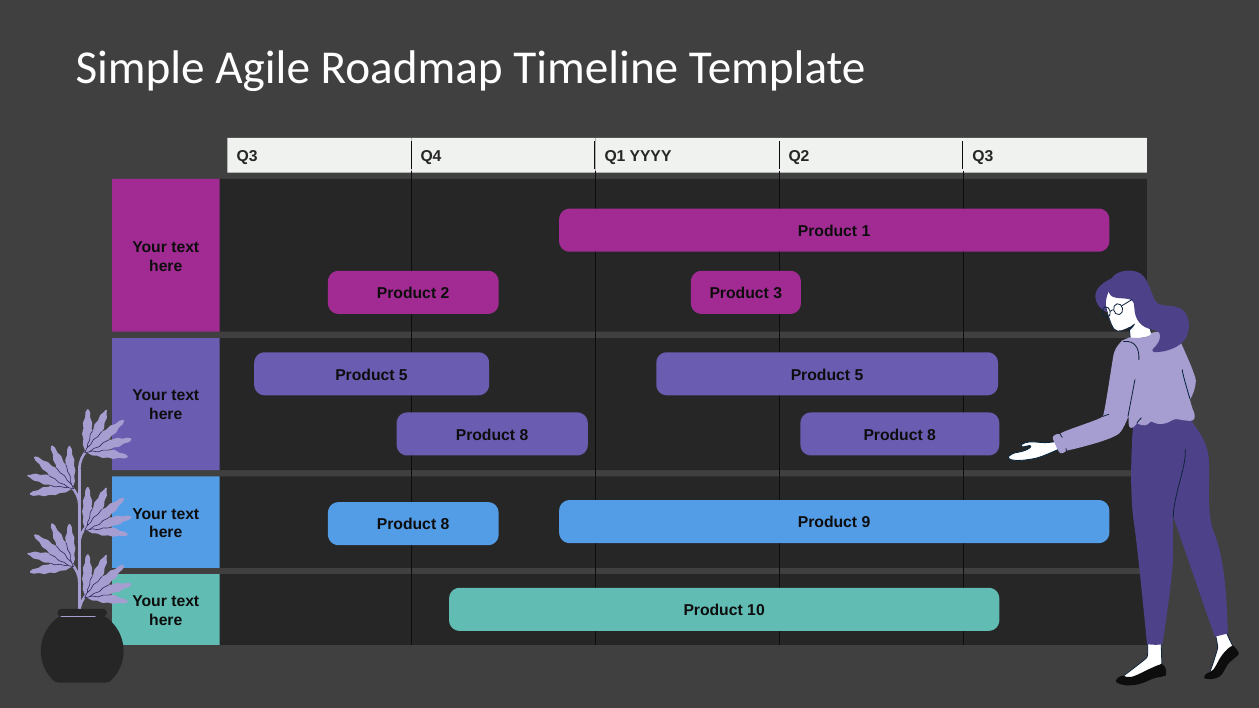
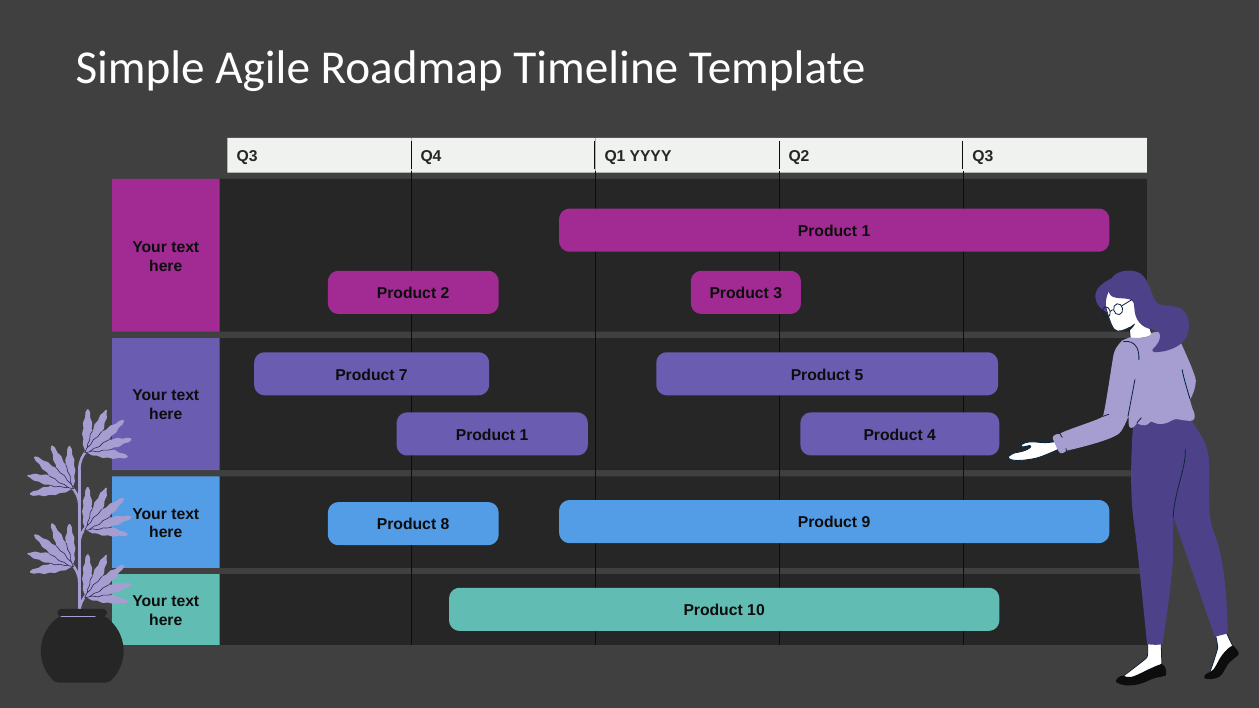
5: 5 -> 7 (403, 375)
8: 8 -> 1 (524, 435)
8: 8 -> 4 (932, 435)
